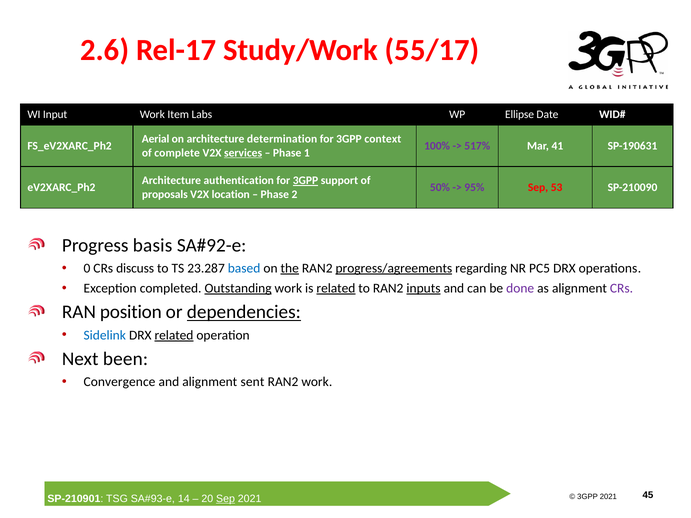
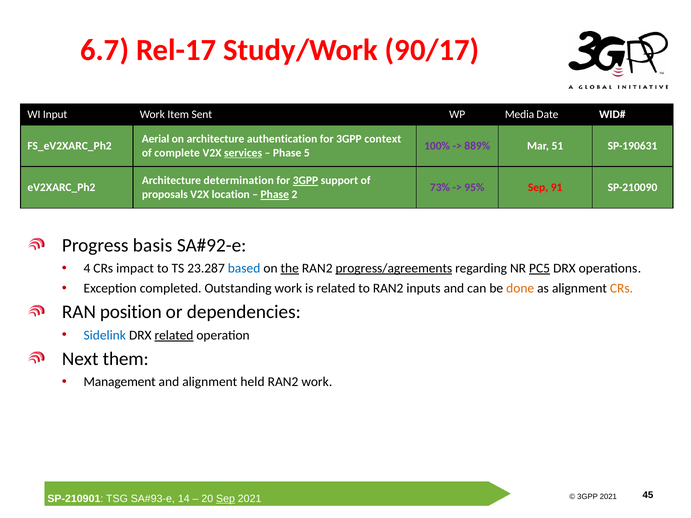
2.6: 2.6 -> 6.7 (105, 50)
55/17: 55/17 -> 90/17 (432, 50)
Labs: Labs -> Sent (202, 115)
Ellipse: Ellipse -> Media (520, 115)
determination: determination -> authentication (282, 139)
517%: 517% -> 889% (477, 146)
41: 41 -> 51 (557, 146)
1: 1 -> 5 (307, 153)
authentication: authentication -> determination (239, 181)
50%: 50% -> 73% (440, 188)
53: 53 -> 91 (557, 188)
Phase underline: none -> present (275, 195)
0: 0 -> 4 (87, 268)
discuss: discuss -> impact (135, 268)
PC5 underline: none -> present (540, 268)
Outstanding underline: present -> none (238, 288)
related underline: present -> none (336, 288)
inputs underline: present -> none (424, 288)
done colour: purple -> orange (520, 288)
CRs colour: purple -> orange (621, 288)
dependencies underline: present -> none (244, 312)
been: been -> them (126, 359)
Convergence: Convergence -> Management (120, 382)
sent: sent -> held (253, 382)
